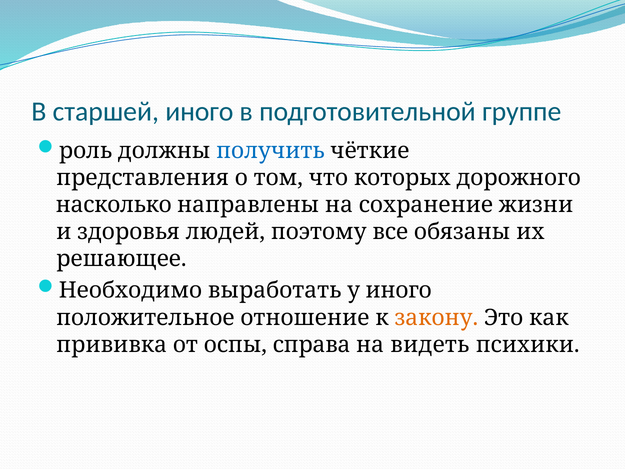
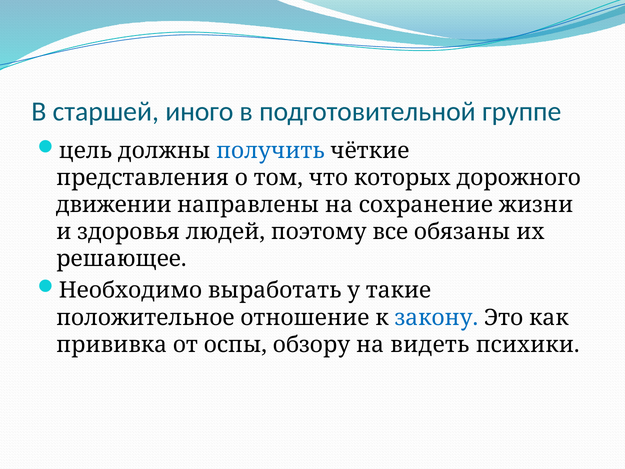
роль: роль -> цель (85, 150)
насколько: насколько -> движении (114, 205)
у иного: иного -> такие (399, 290)
закону colour: orange -> blue (436, 317)
справа: справа -> обзору (312, 344)
